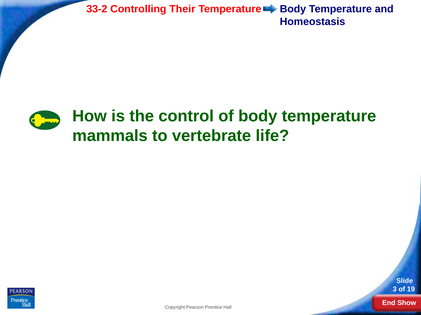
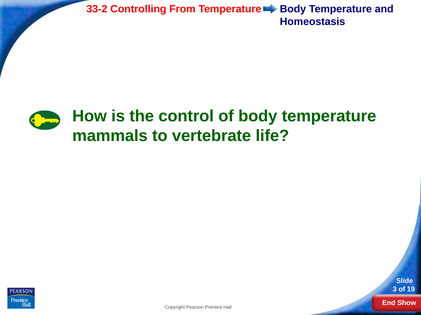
Their: Their -> From (182, 9)
